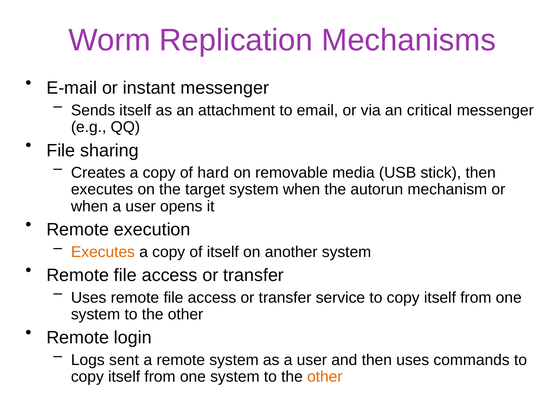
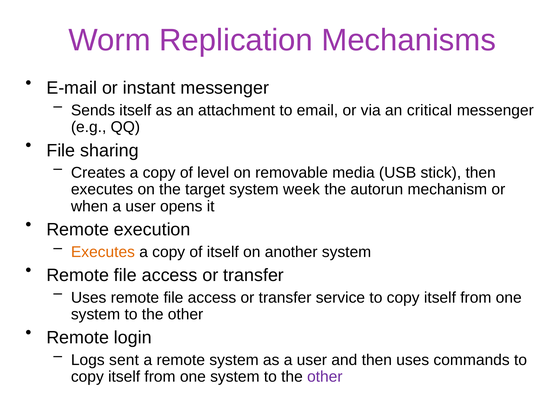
hard: hard -> level (213, 173)
system when: when -> week (301, 190)
other colour: orange -> purple (325, 377)
